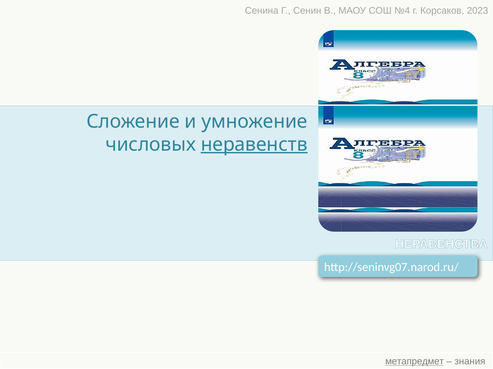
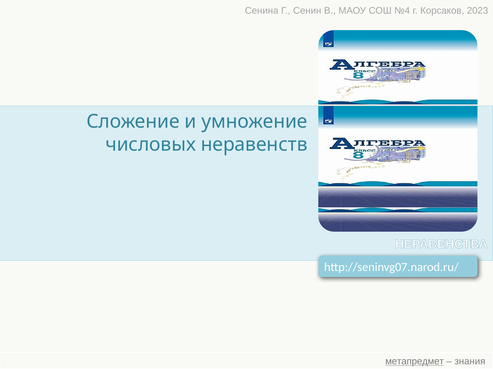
неравенств underline: present -> none (254, 145)
